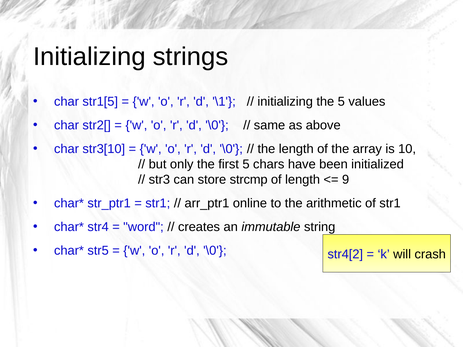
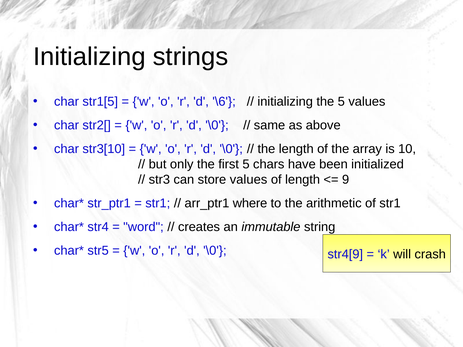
\1: \1 -> \6 (224, 102)
store strcmp: strcmp -> values (249, 180)
online: online -> where (250, 203)
str4[2: str4[2 -> str4[9 (345, 254)
